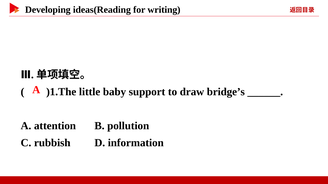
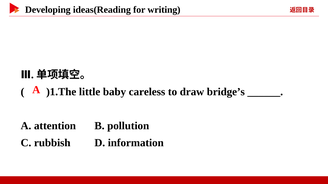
support: support -> careless (147, 92)
